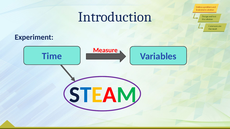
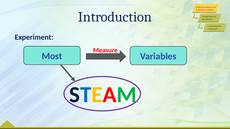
Time: Time -> Most (52, 56)
